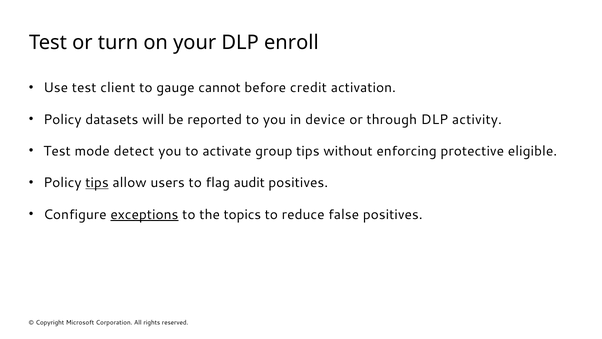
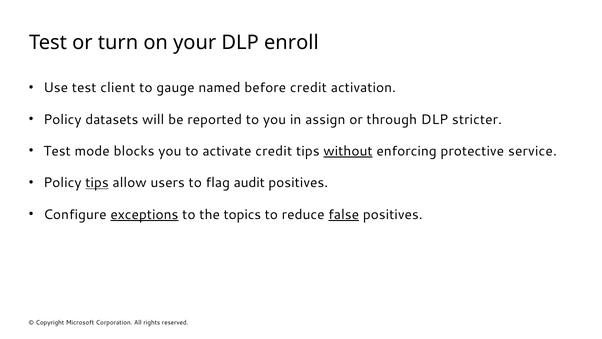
cannot: cannot -> named (220, 88)
device: device -> assign (325, 119)
activity: activity -> stricter (477, 119)
detect: detect -> blocks (134, 151)
activate group: group -> credit (274, 151)
without underline: none -> present (348, 151)
eligible: eligible -> service (532, 151)
false underline: none -> present (344, 214)
